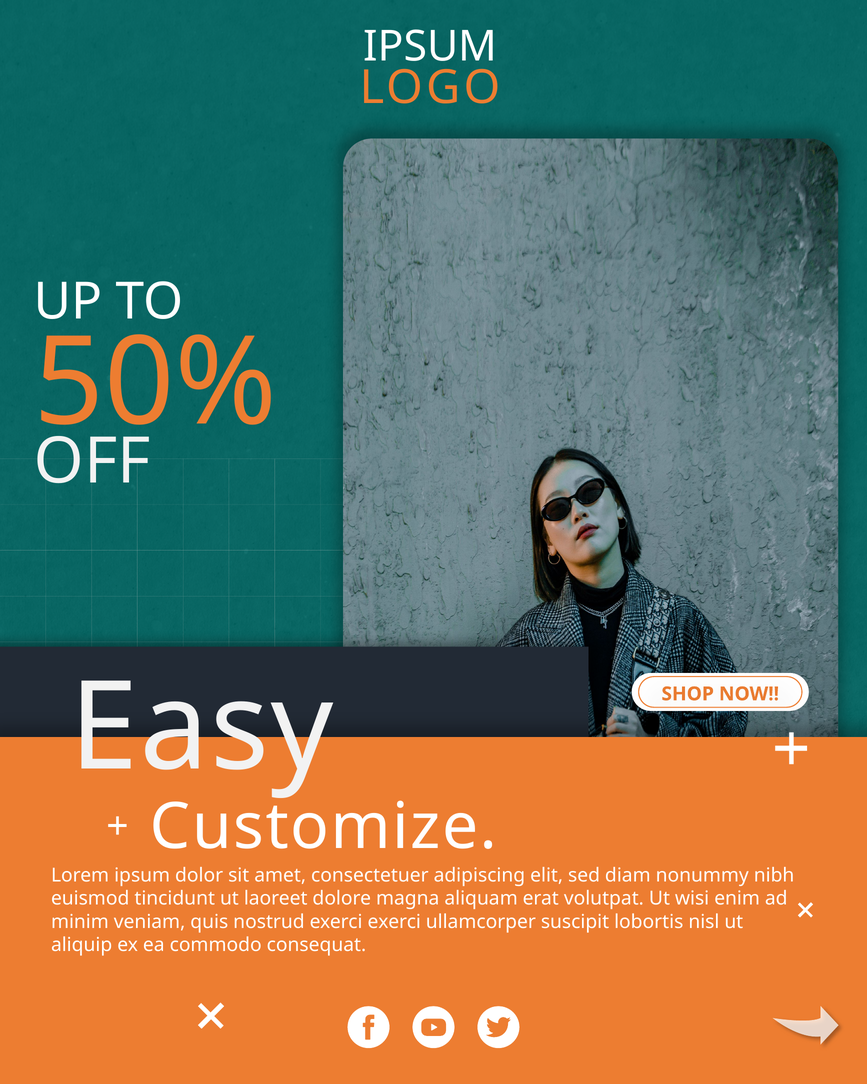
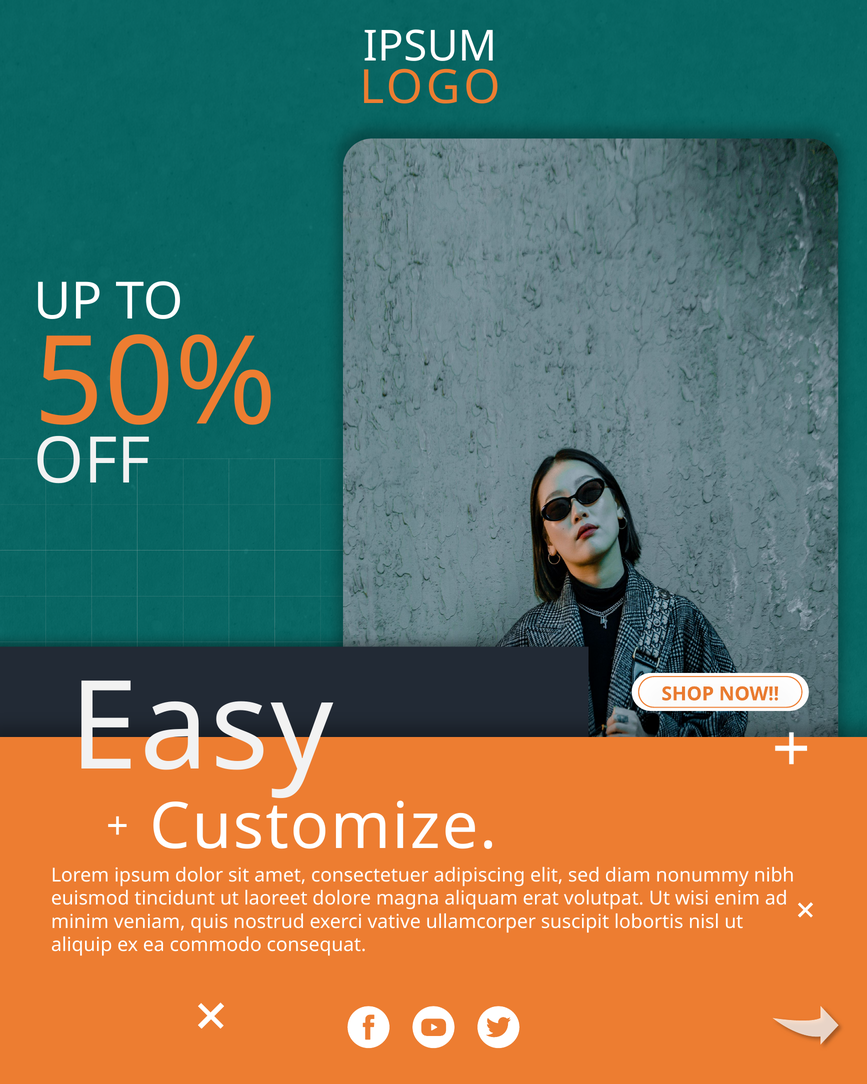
exerci exerci: exerci -> vative (394, 922)
